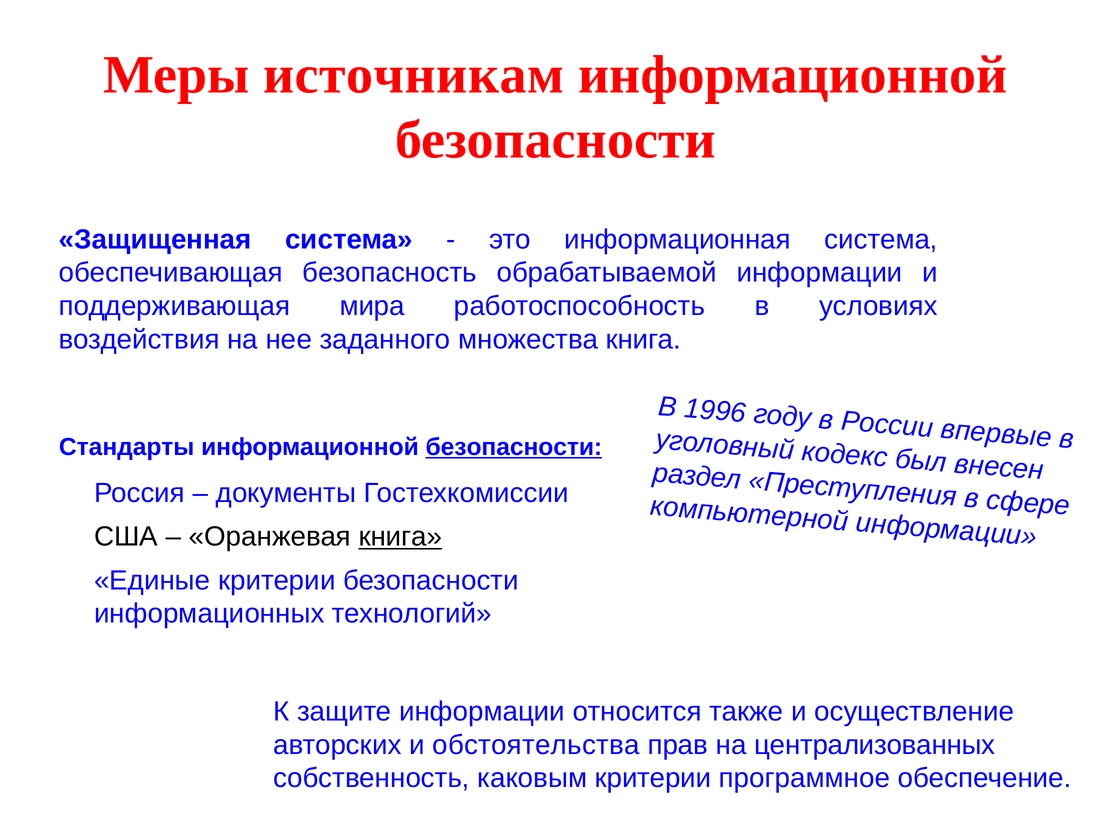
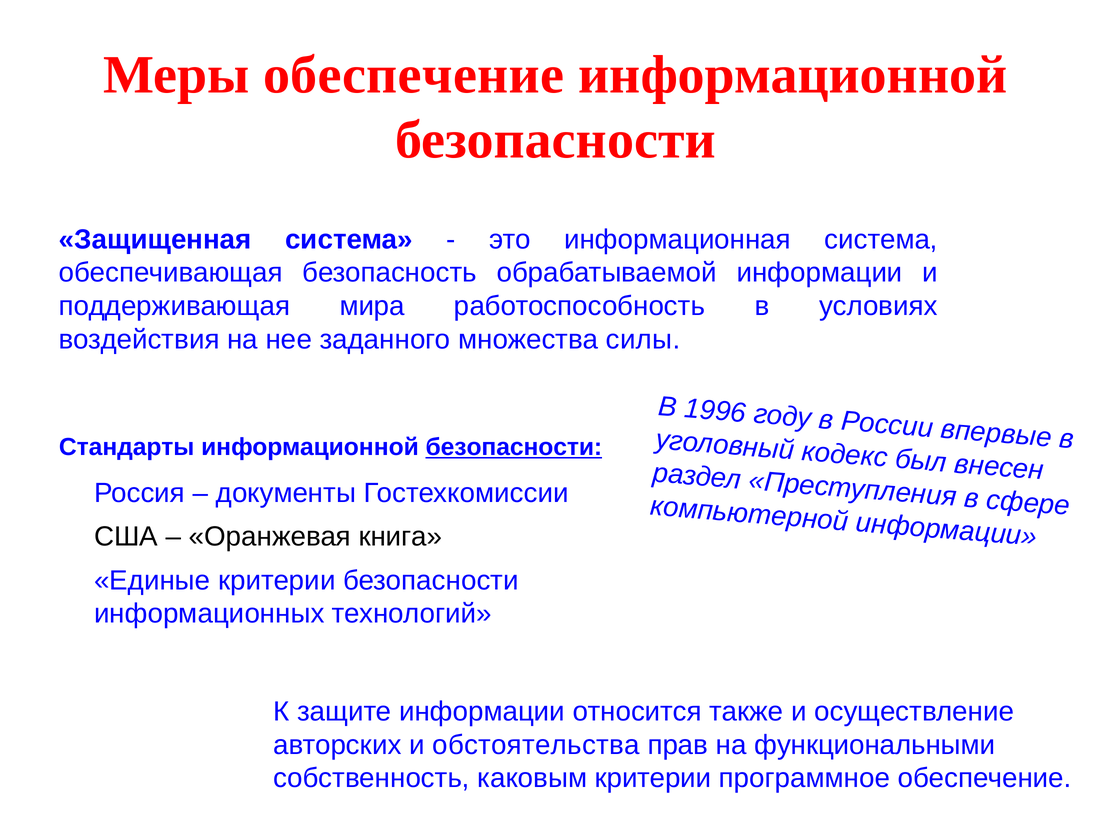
Меры источникам: источникам -> обеспечение (414, 75)
множества книга: книга -> силы (643, 339)
книга underline: present -> none (400, 537)
централизованных: централизованных -> функциональными (875, 745)
